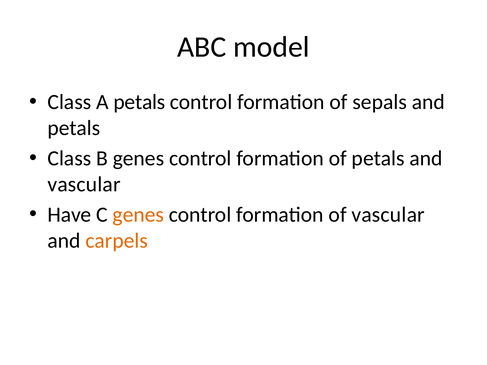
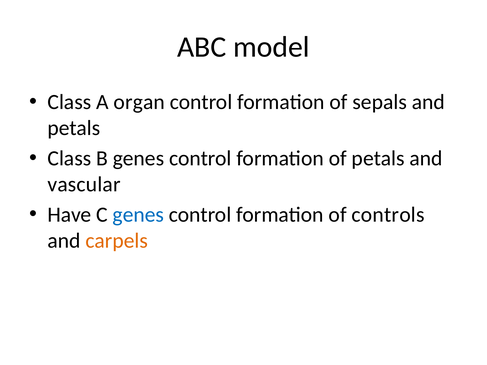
A petals: petals -> organ (139, 102)
genes colour: orange -> blue (138, 215)
of vascular: vascular -> controls (388, 215)
